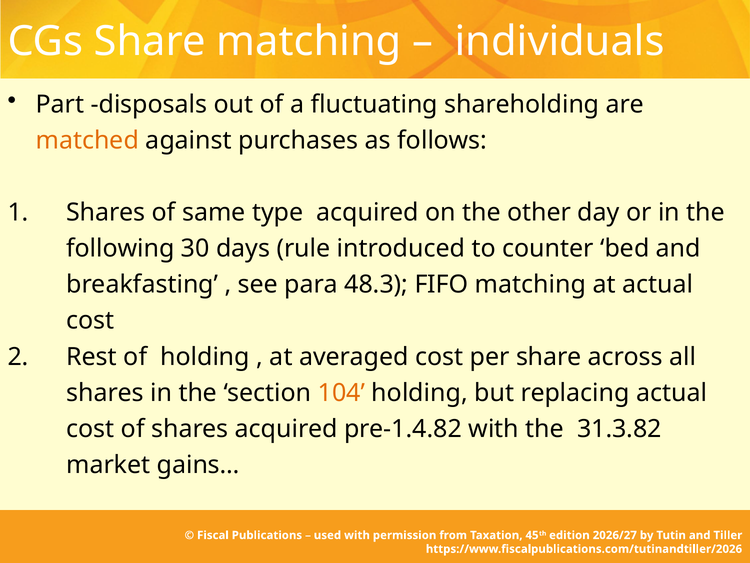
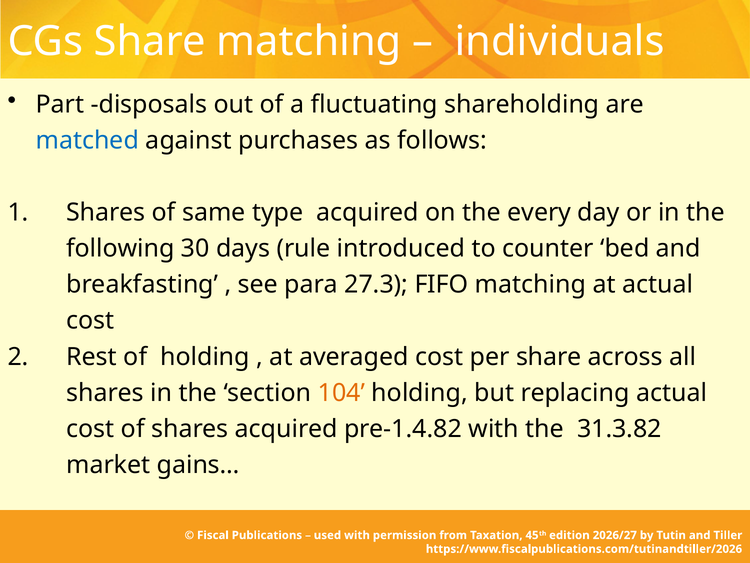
matched colour: orange -> blue (87, 140)
other: other -> every (539, 212)
48.3: 48.3 -> 27.3 (376, 284)
